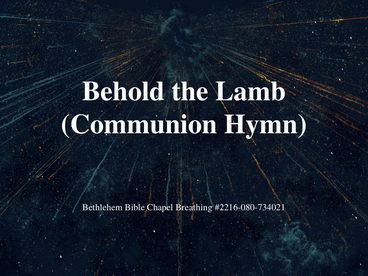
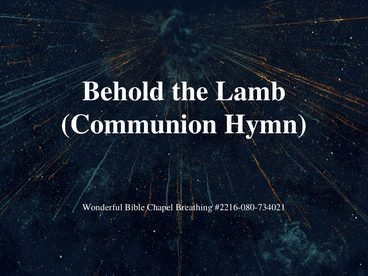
Bethlehem: Bethlehem -> Wonderful (102, 207)
